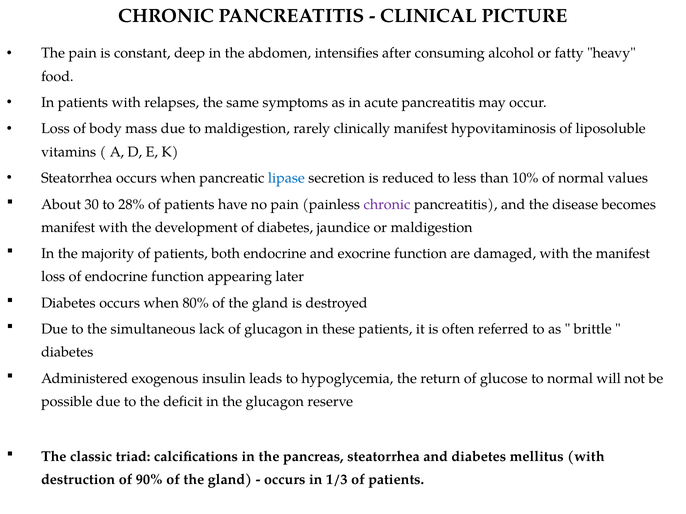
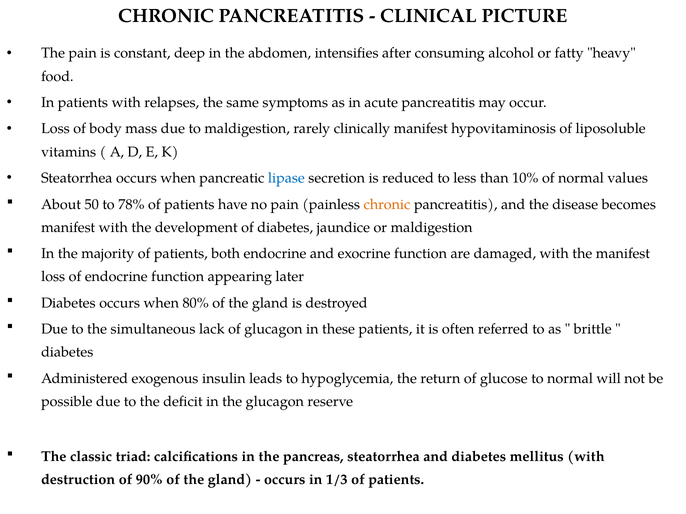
30: 30 -> 50 (92, 204)
28%: 28% -> 78% (131, 204)
chronic colour: purple -> orange (387, 204)
